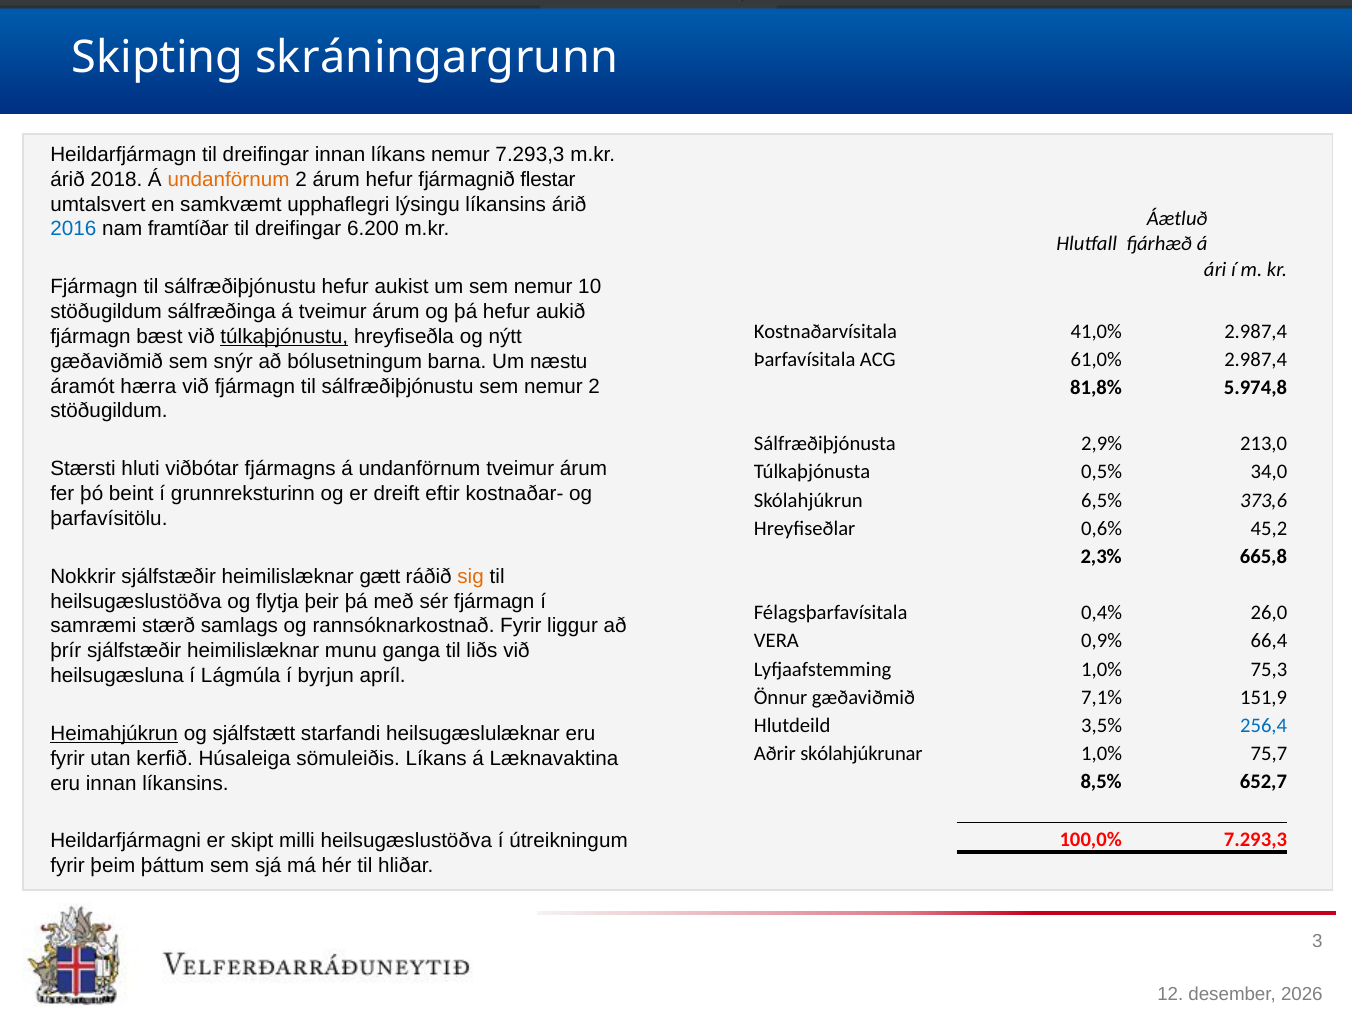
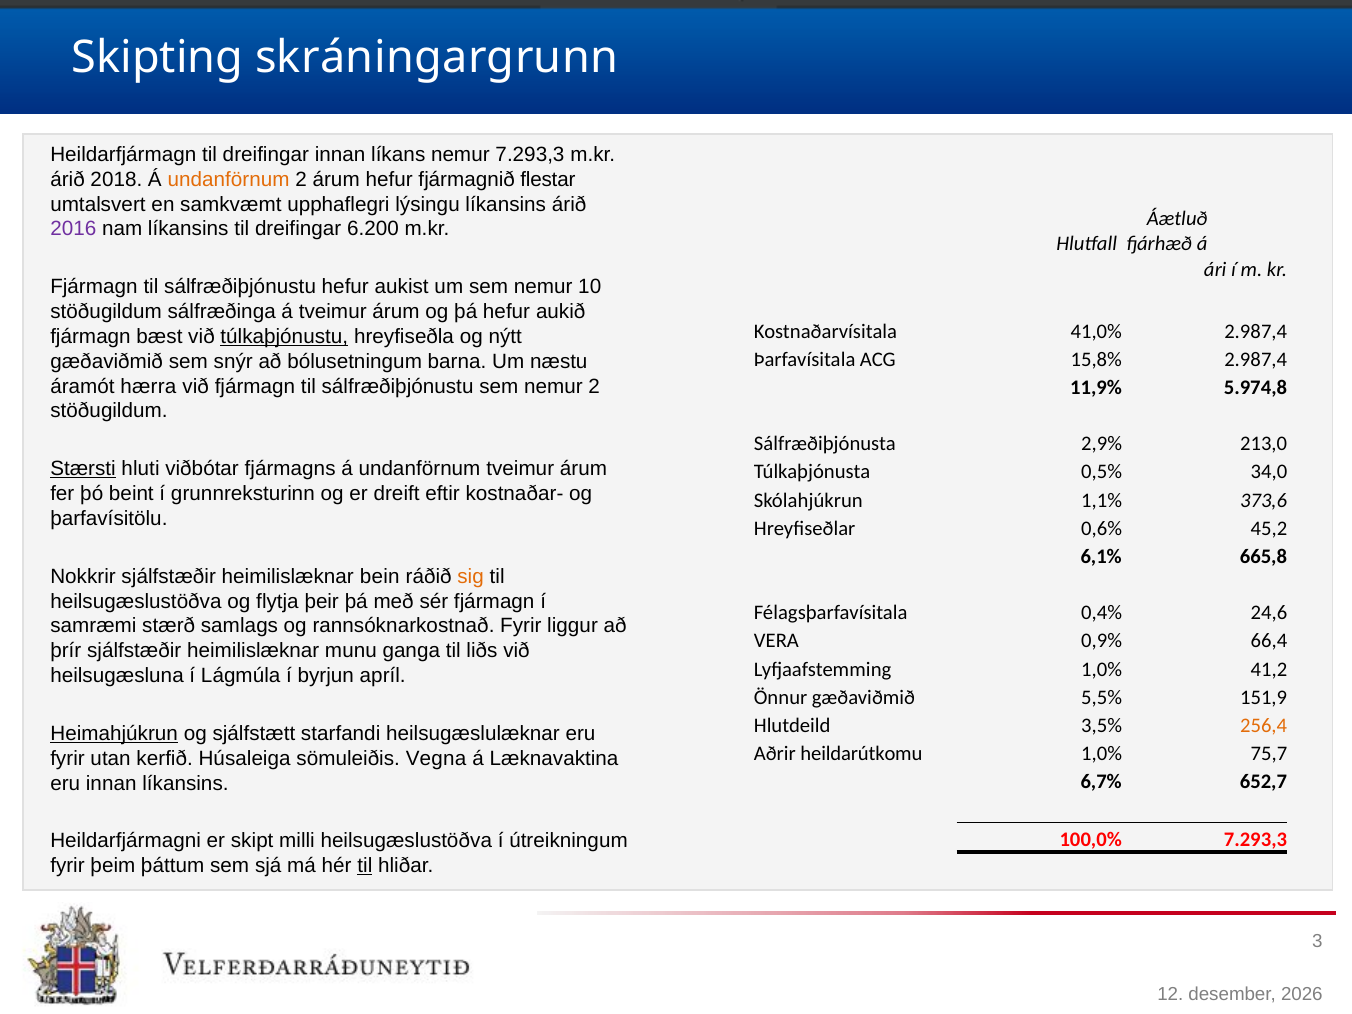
2016 colour: blue -> purple (73, 229)
nam framtíðar: framtíðar -> líkansins (188, 229)
61,0%: 61,0% -> 15,8% (1096, 360)
81,8%: 81,8% -> 11,9% (1096, 388)
Stærsti underline: none -> present (83, 469)
6,5%: 6,5% -> 1,1% (1102, 500)
2,3%: 2,3% -> 6,1% (1101, 557)
gætt: gætt -> bein (380, 576)
26,0: 26,0 -> 24,6 (1269, 613)
75,3: 75,3 -> 41,2 (1269, 669)
7,1%: 7,1% -> 5,5% (1102, 697)
256,4 colour: blue -> orange (1264, 726)
skólahjúkrunar: skólahjúkrunar -> heildarútkomu (861, 754)
sömuleiðis Líkans: Líkans -> Vegna (436, 758)
8,5%: 8,5% -> 6,7% (1101, 782)
til underline: none -> present (365, 866)
